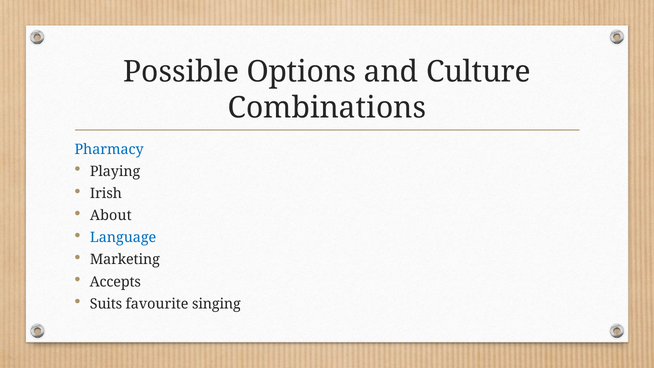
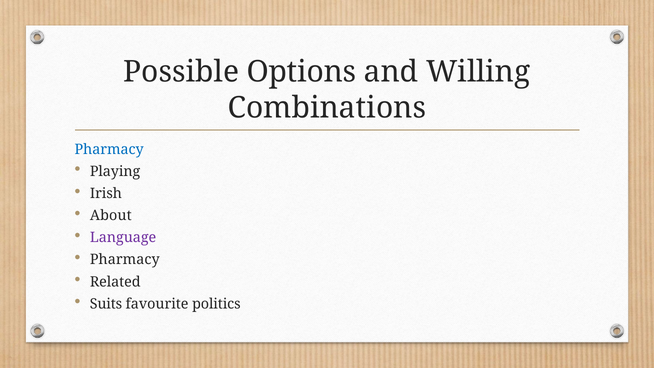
Culture: Culture -> Willing (478, 72)
Language colour: blue -> purple (123, 238)
Marketing: Marketing -> Pharmacy (125, 260)
Accepts: Accepts -> Related (115, 282)
singing: singing -> politics (216, 304)
